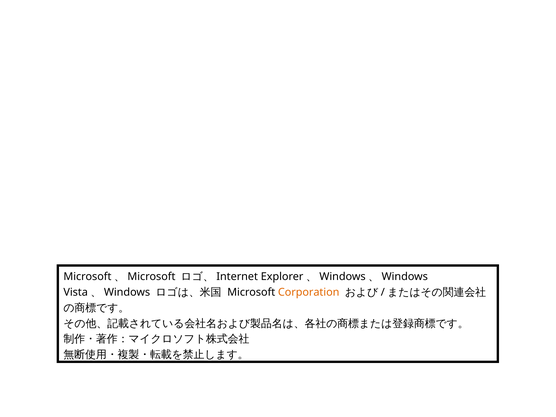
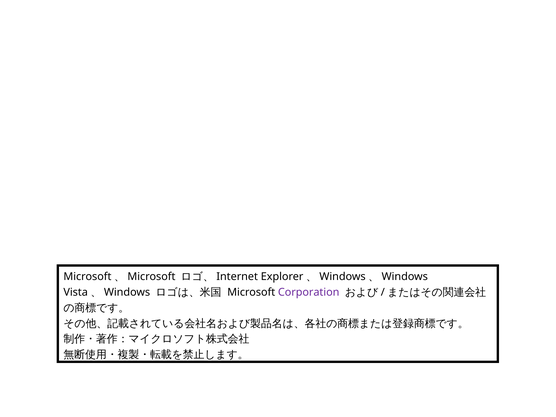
Corporation colour: orange -> purple (309, 292)
